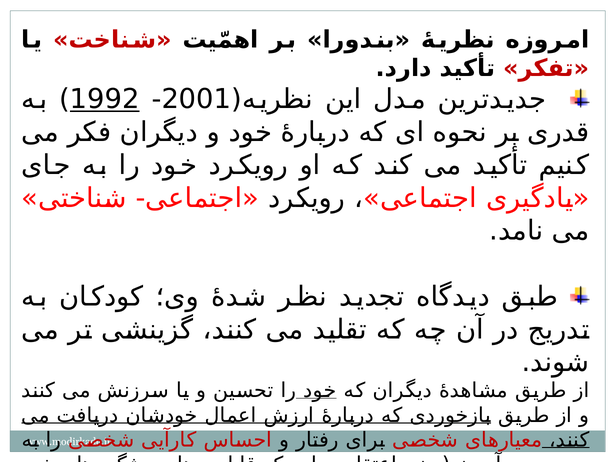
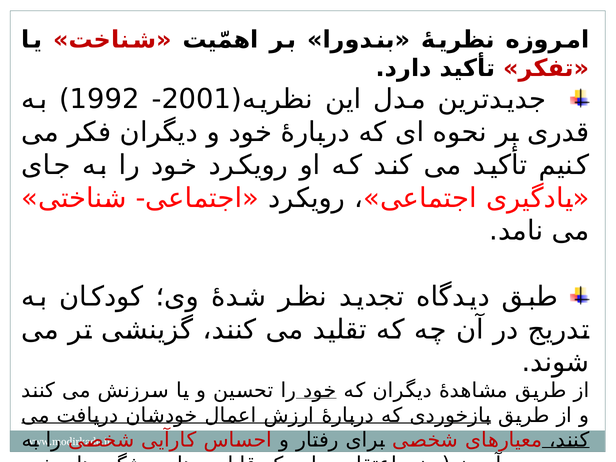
1992 underline: present -> none (105, 99)
